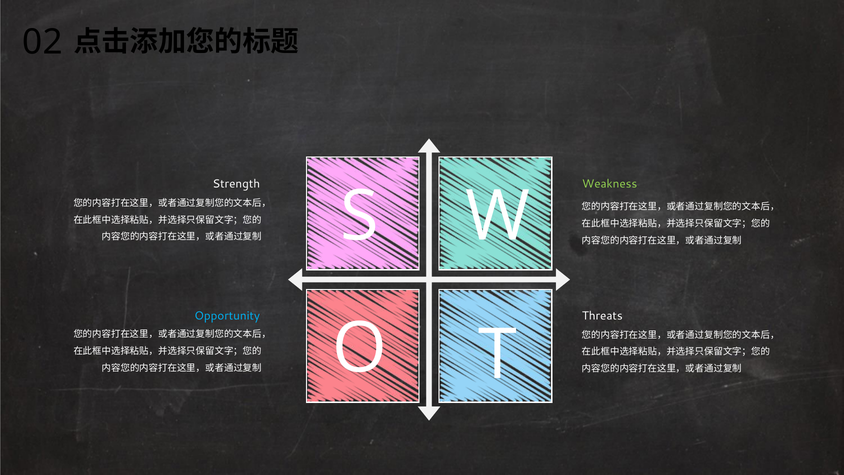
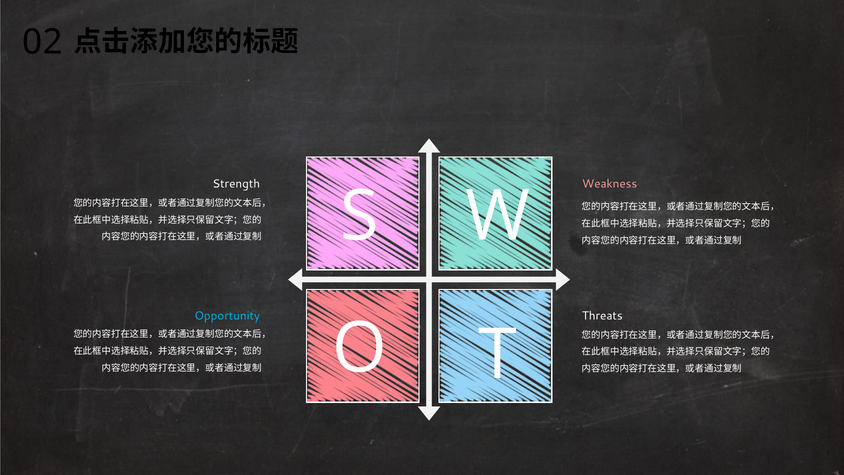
Weakness colour: light green -> pink (610, 184)
